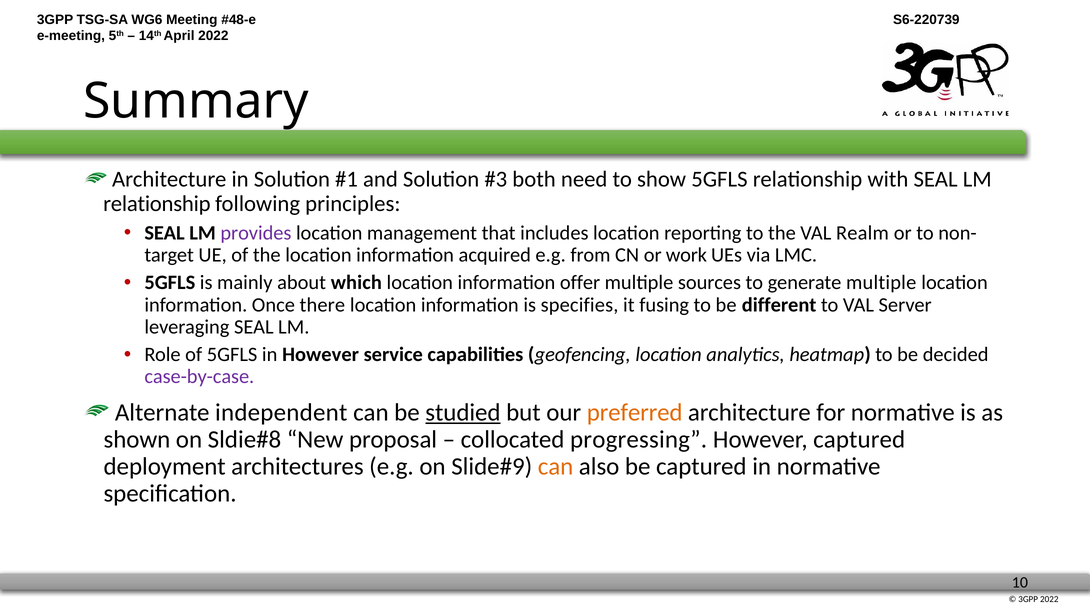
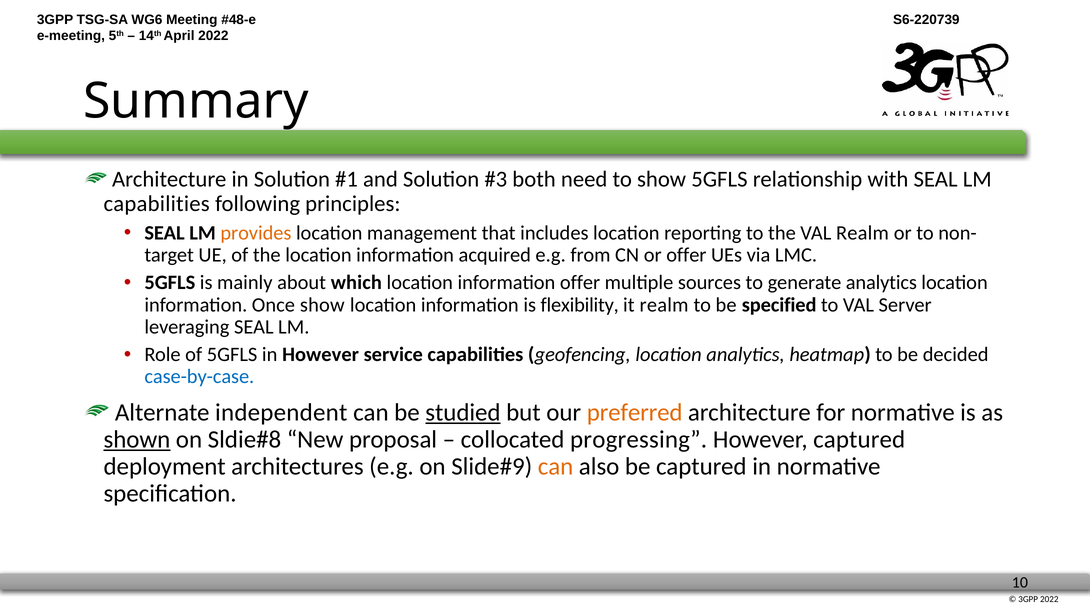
relationship: relationship -> capabilities (157, 204)
provides colour: purple -> orange (256, 233)
or work: work -> offer (686, 255)
generate multiple: multiple -> analytics (881, 283)
Once there: there -> show (322, 305)
specifies: specifies -> flexibility (580, 305)
it fusing: fusing -> realm (664, 305)
different: different -> specified (779, 305)
case-by-case colour: purple -> blue (199, 377)
shown underline: none -> present (137, 440)
